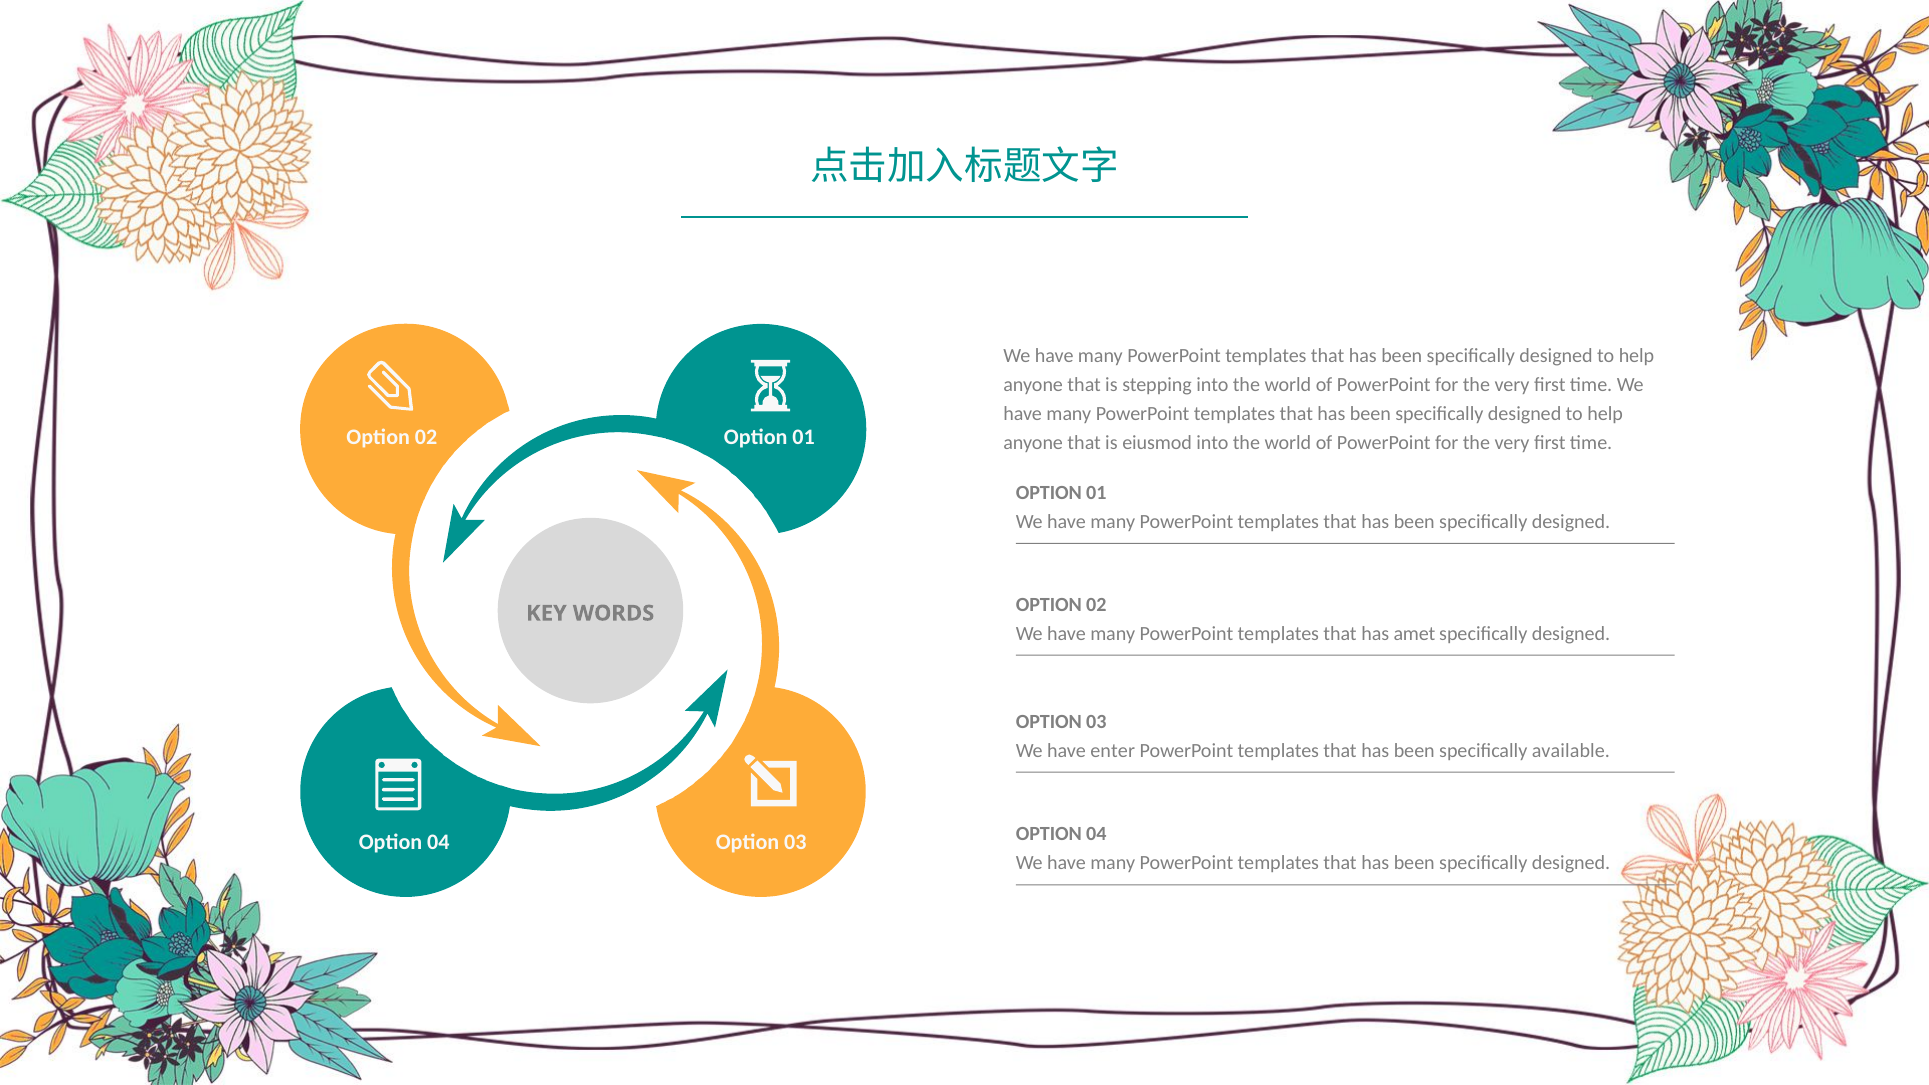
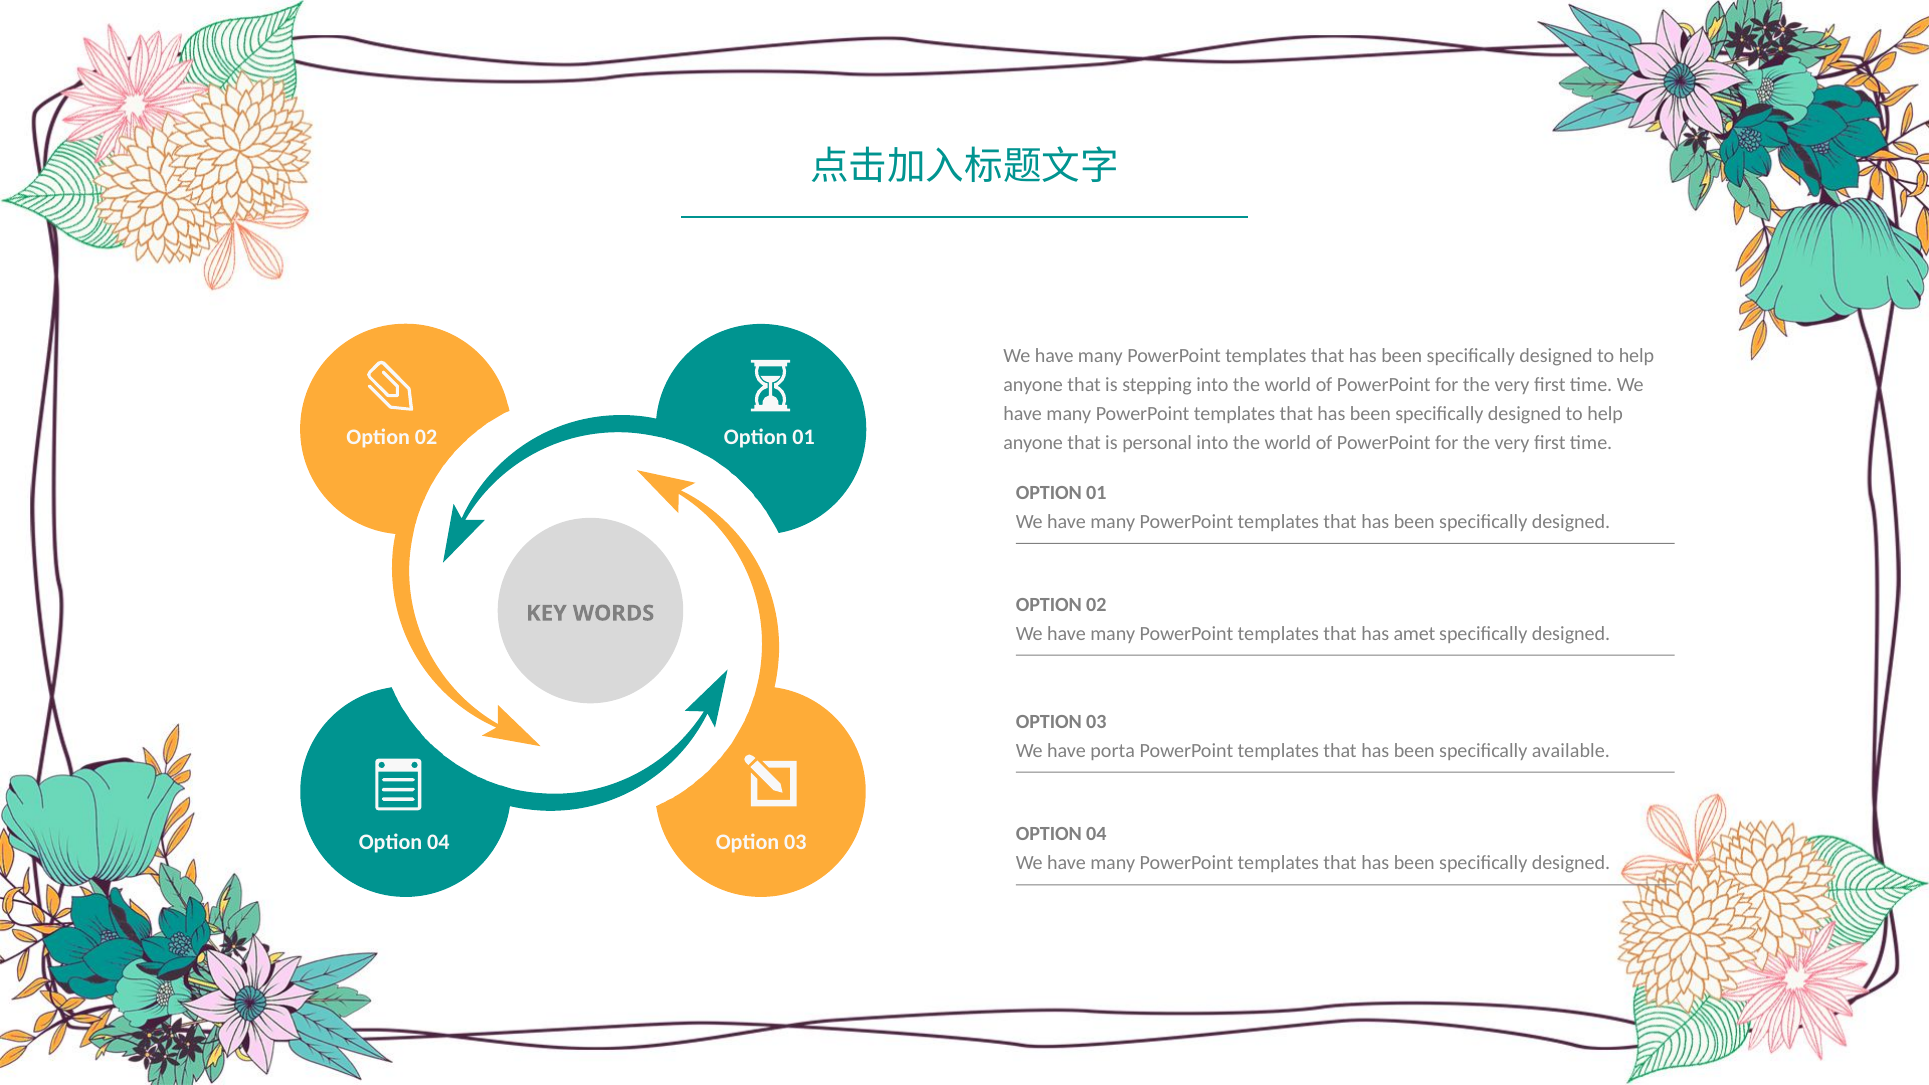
eiusmod: eiusmod -> personal (1157, 443)
enter: enter -> porta (1113, 751)
